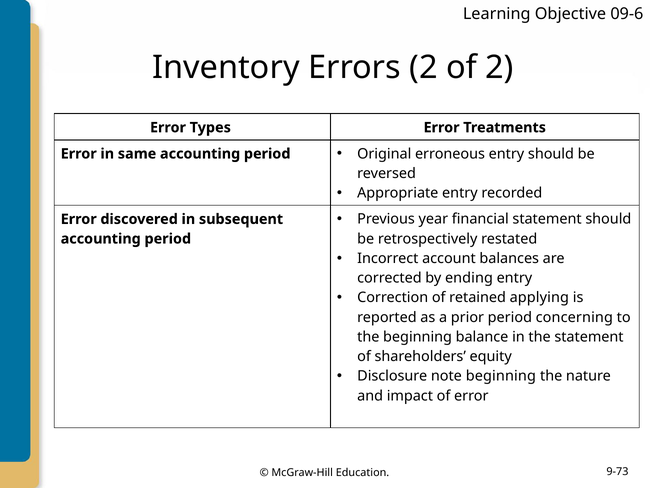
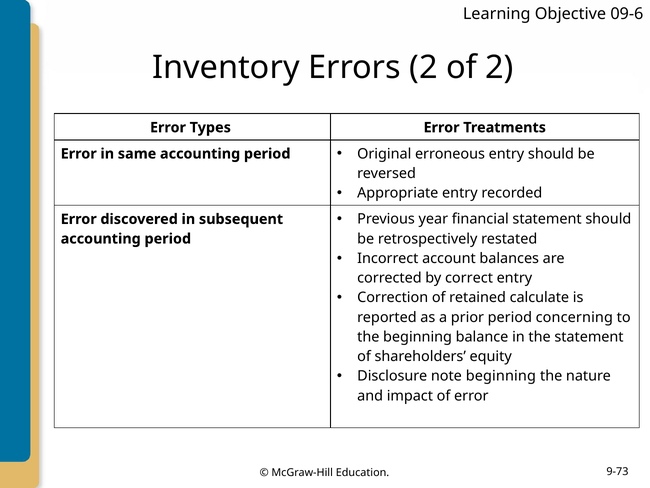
ending: ending -> correct (469, 278)
applying: applying -> calculate (539, 297)
